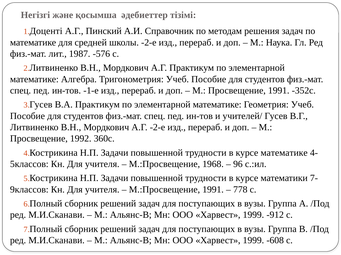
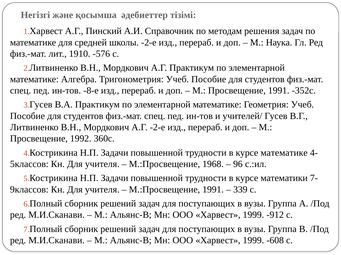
Доценті: Доценті -> Харвест (46, 31)
1987: 1987 -> 1910 (80, 54)
-1-е: -1-е -> -8-е (91, 91)
778: 778 -> 339 (240, 190)
